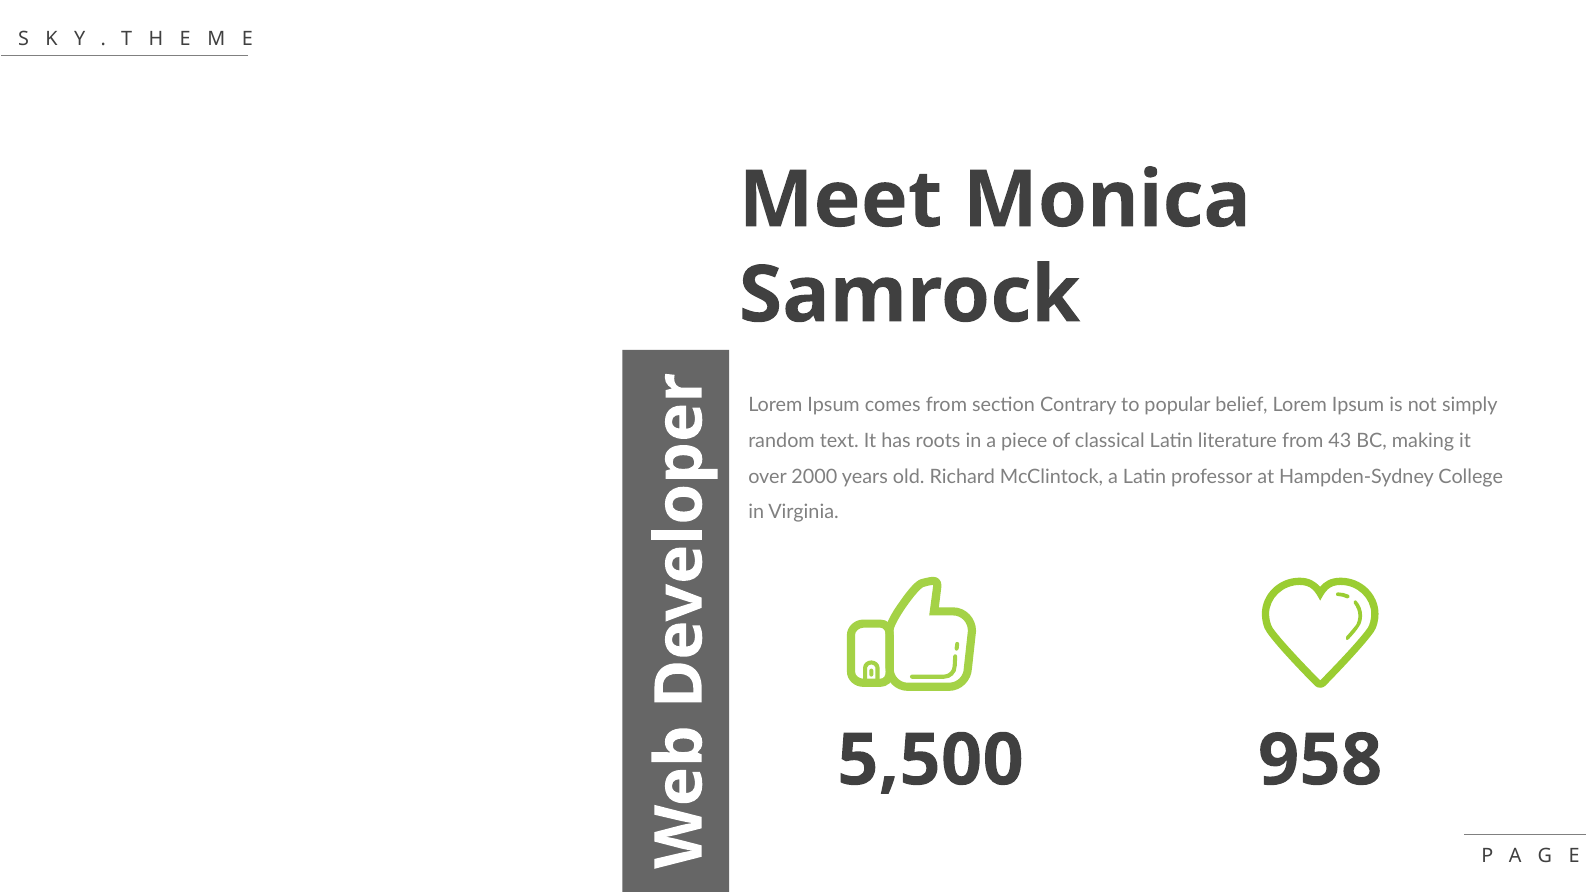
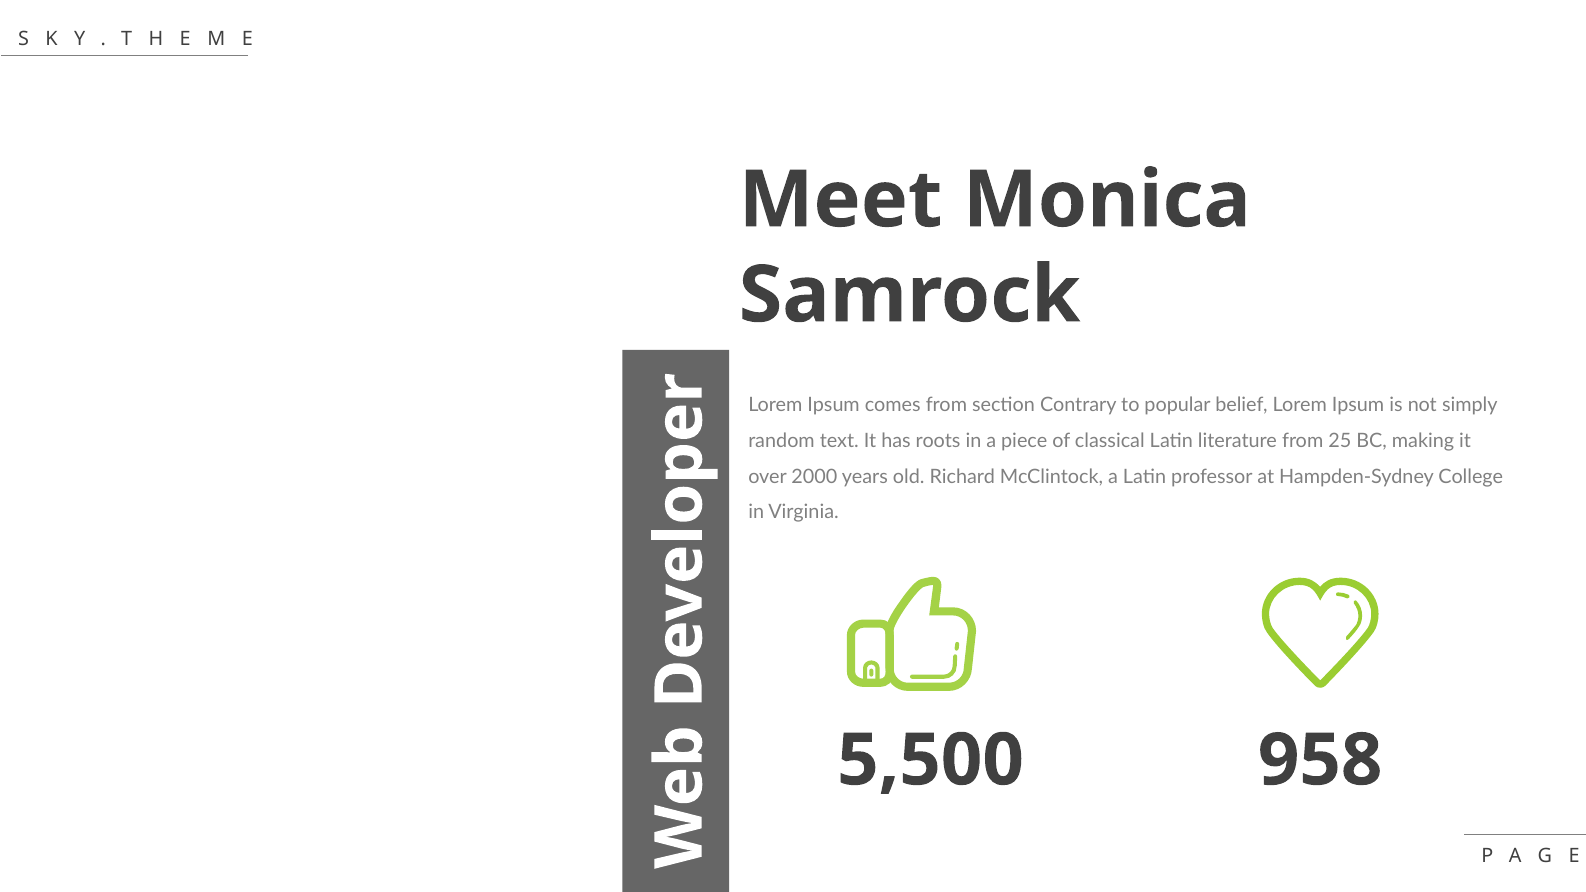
43: 43 -> 25 (1340, 441)
